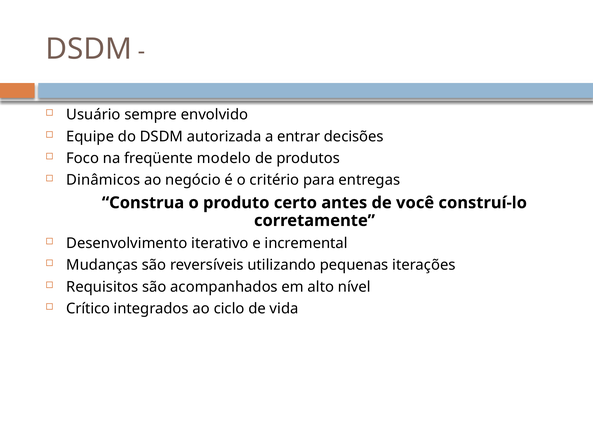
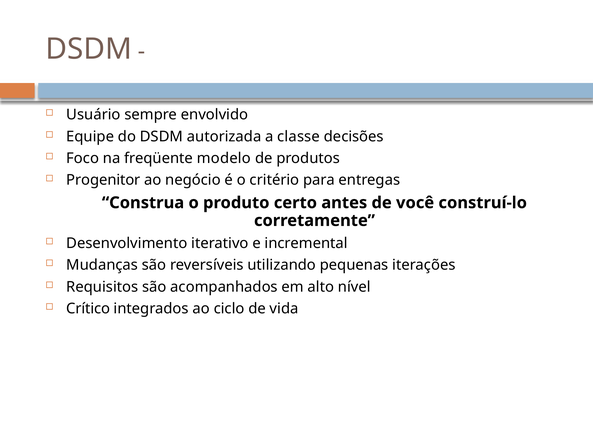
entrar: entrar -> classe (299, 136)
Dinâmicos: Dinâmicos -> Progenitor (103, 180)
